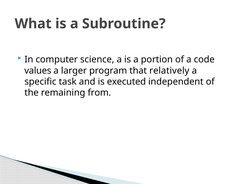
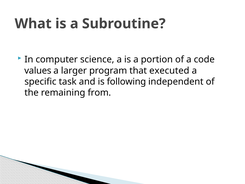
relatively: relatively -> executed (169, 70)
executed: executed -> following (126, 82)
